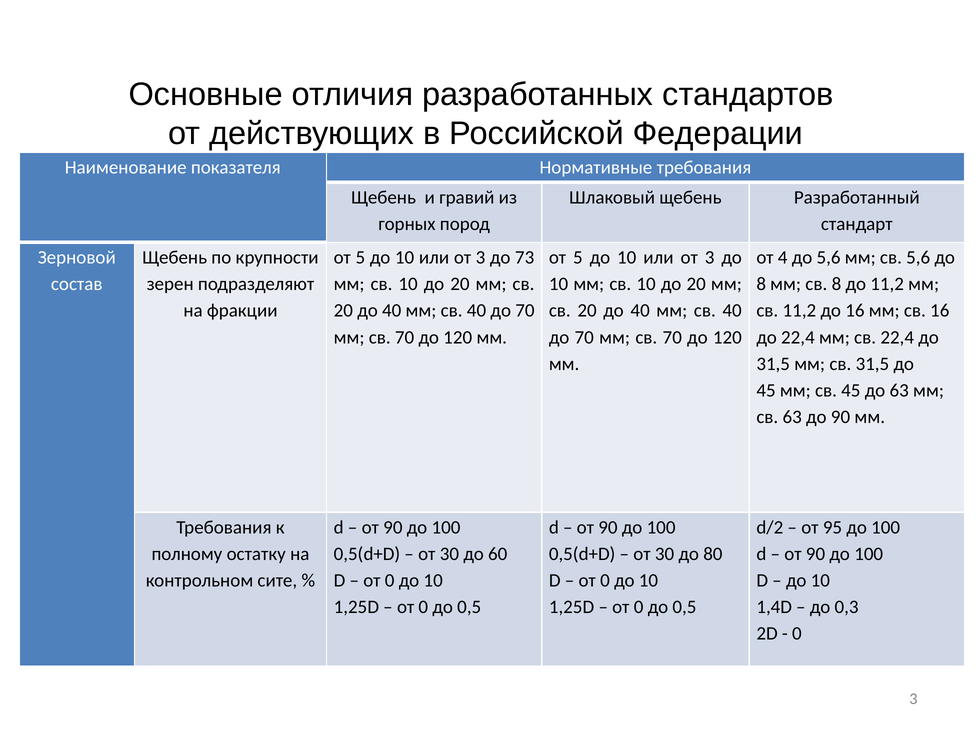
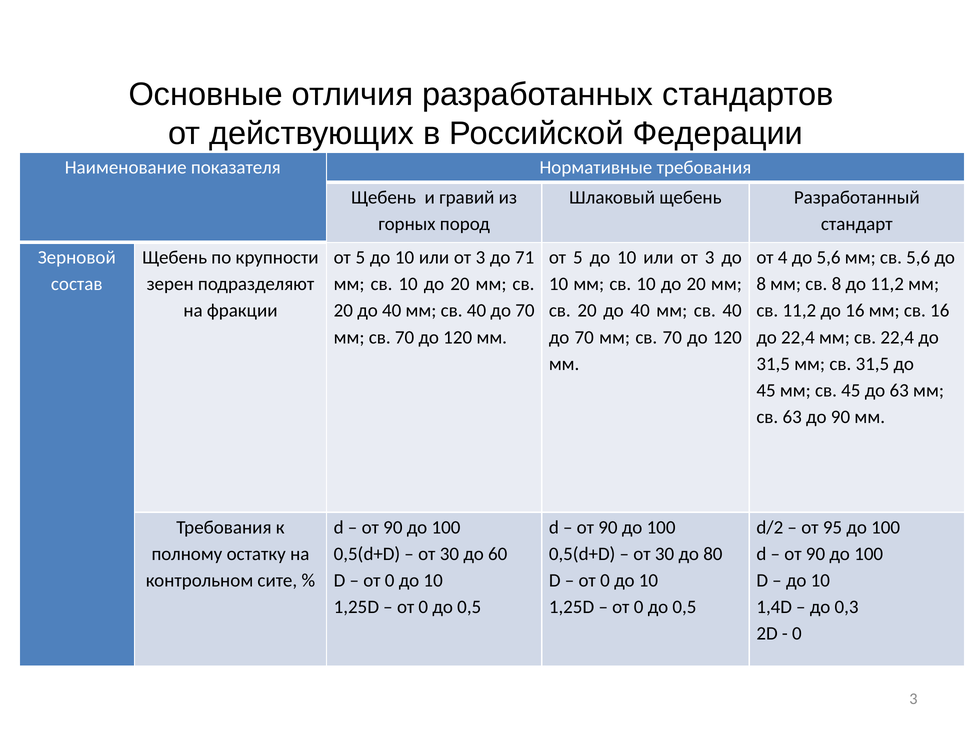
73: 73 -> 71 (525, 258)
